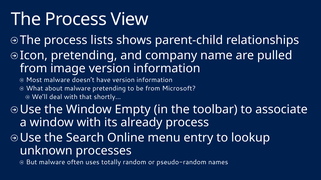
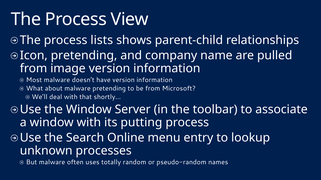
Empty: Empty -> Server (133, 110)
already: already -> putting (141, 123)
